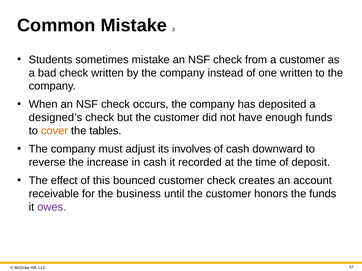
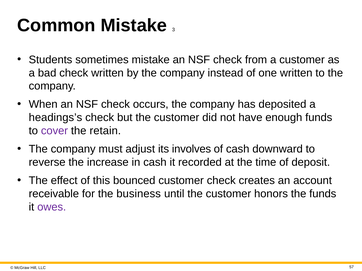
designed’s: designed’s -> headings’s (55, 118)
cover colour: orange -> purple (54, 131)
tables: tables -> retain (105, 131)
